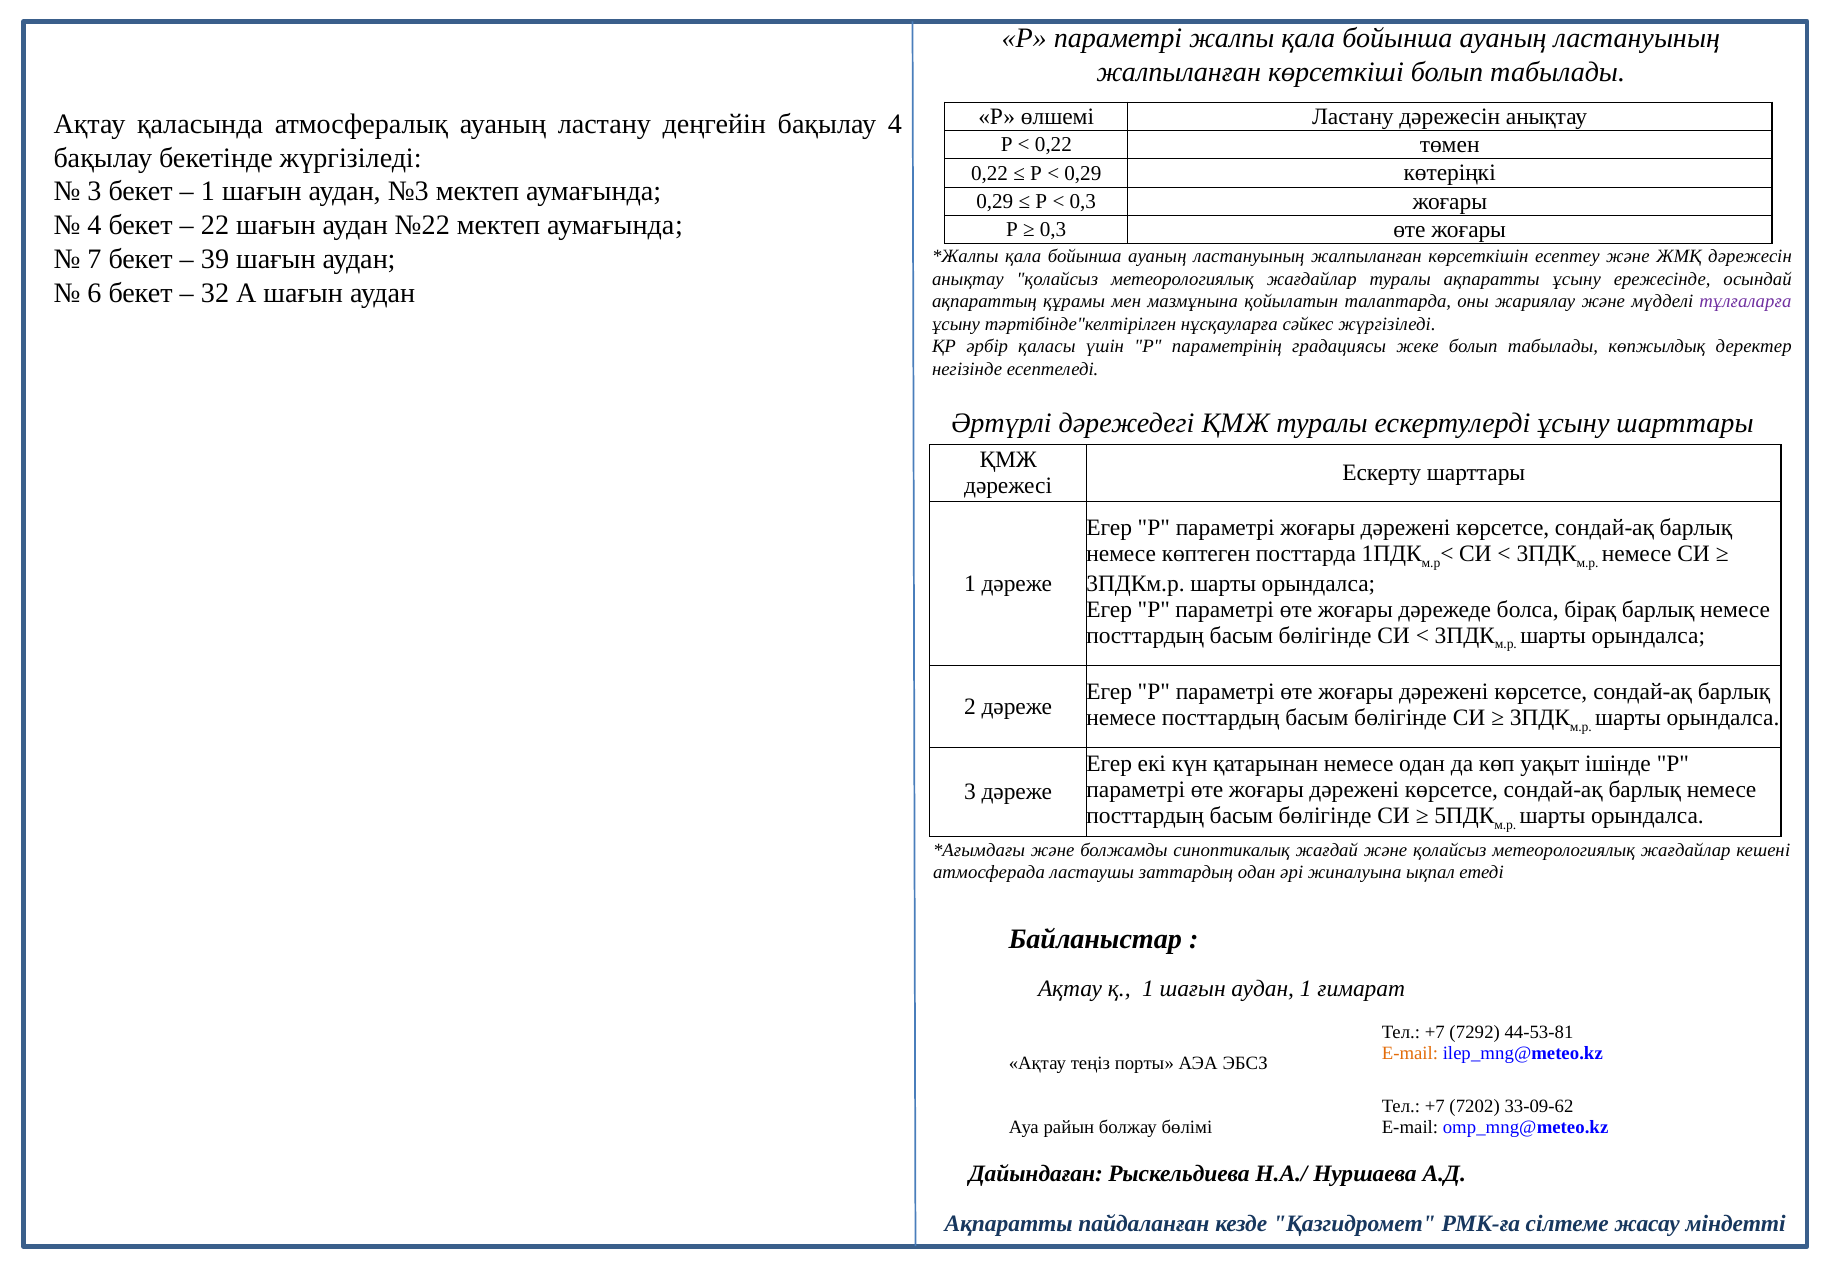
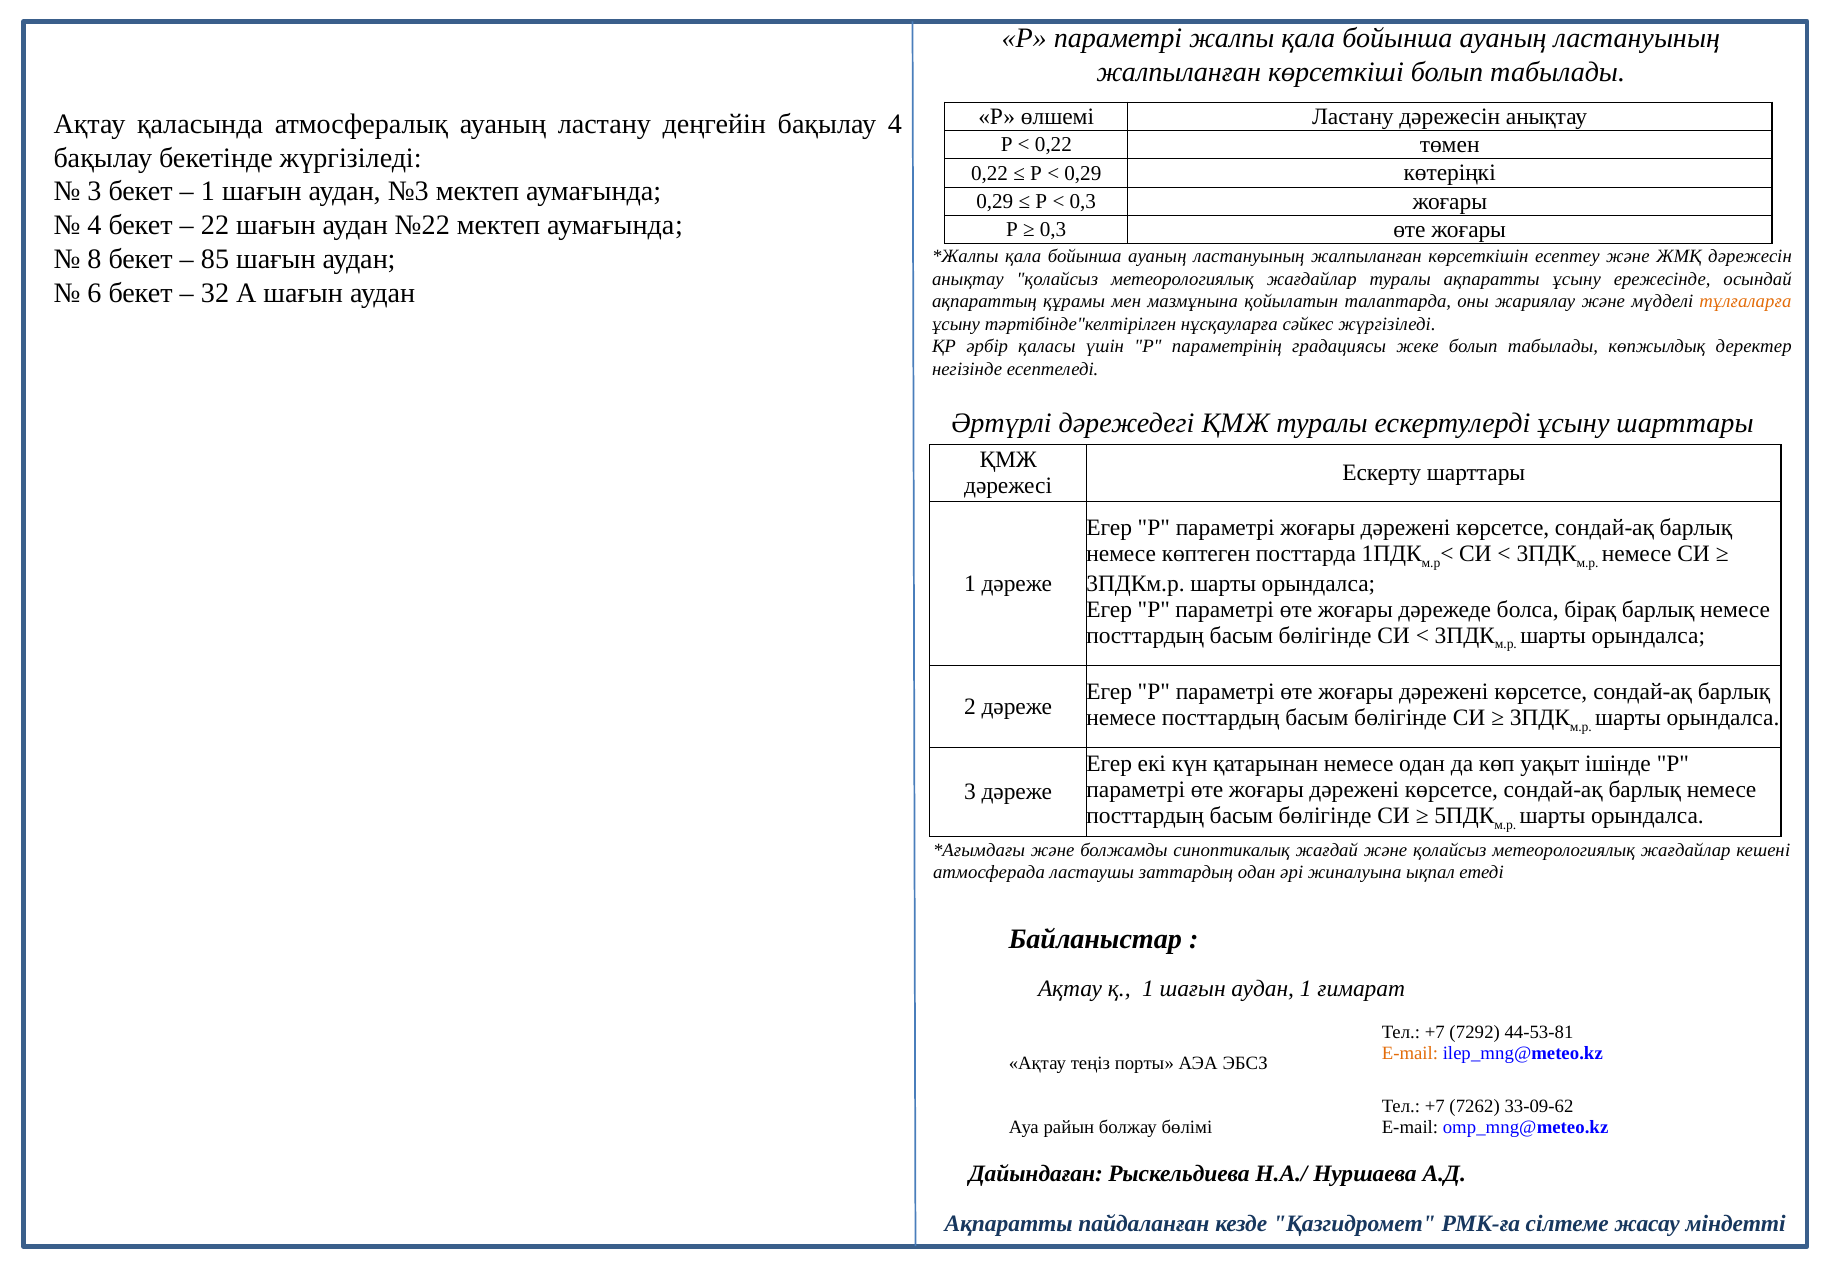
7: 7 -> 8 (94, 259)
39: 39 -> 85 (215, 259)
тұлғаларға colour: purple -> orange (1745, 302)
7202: 7202 -> 7262 (1475, 1106)
